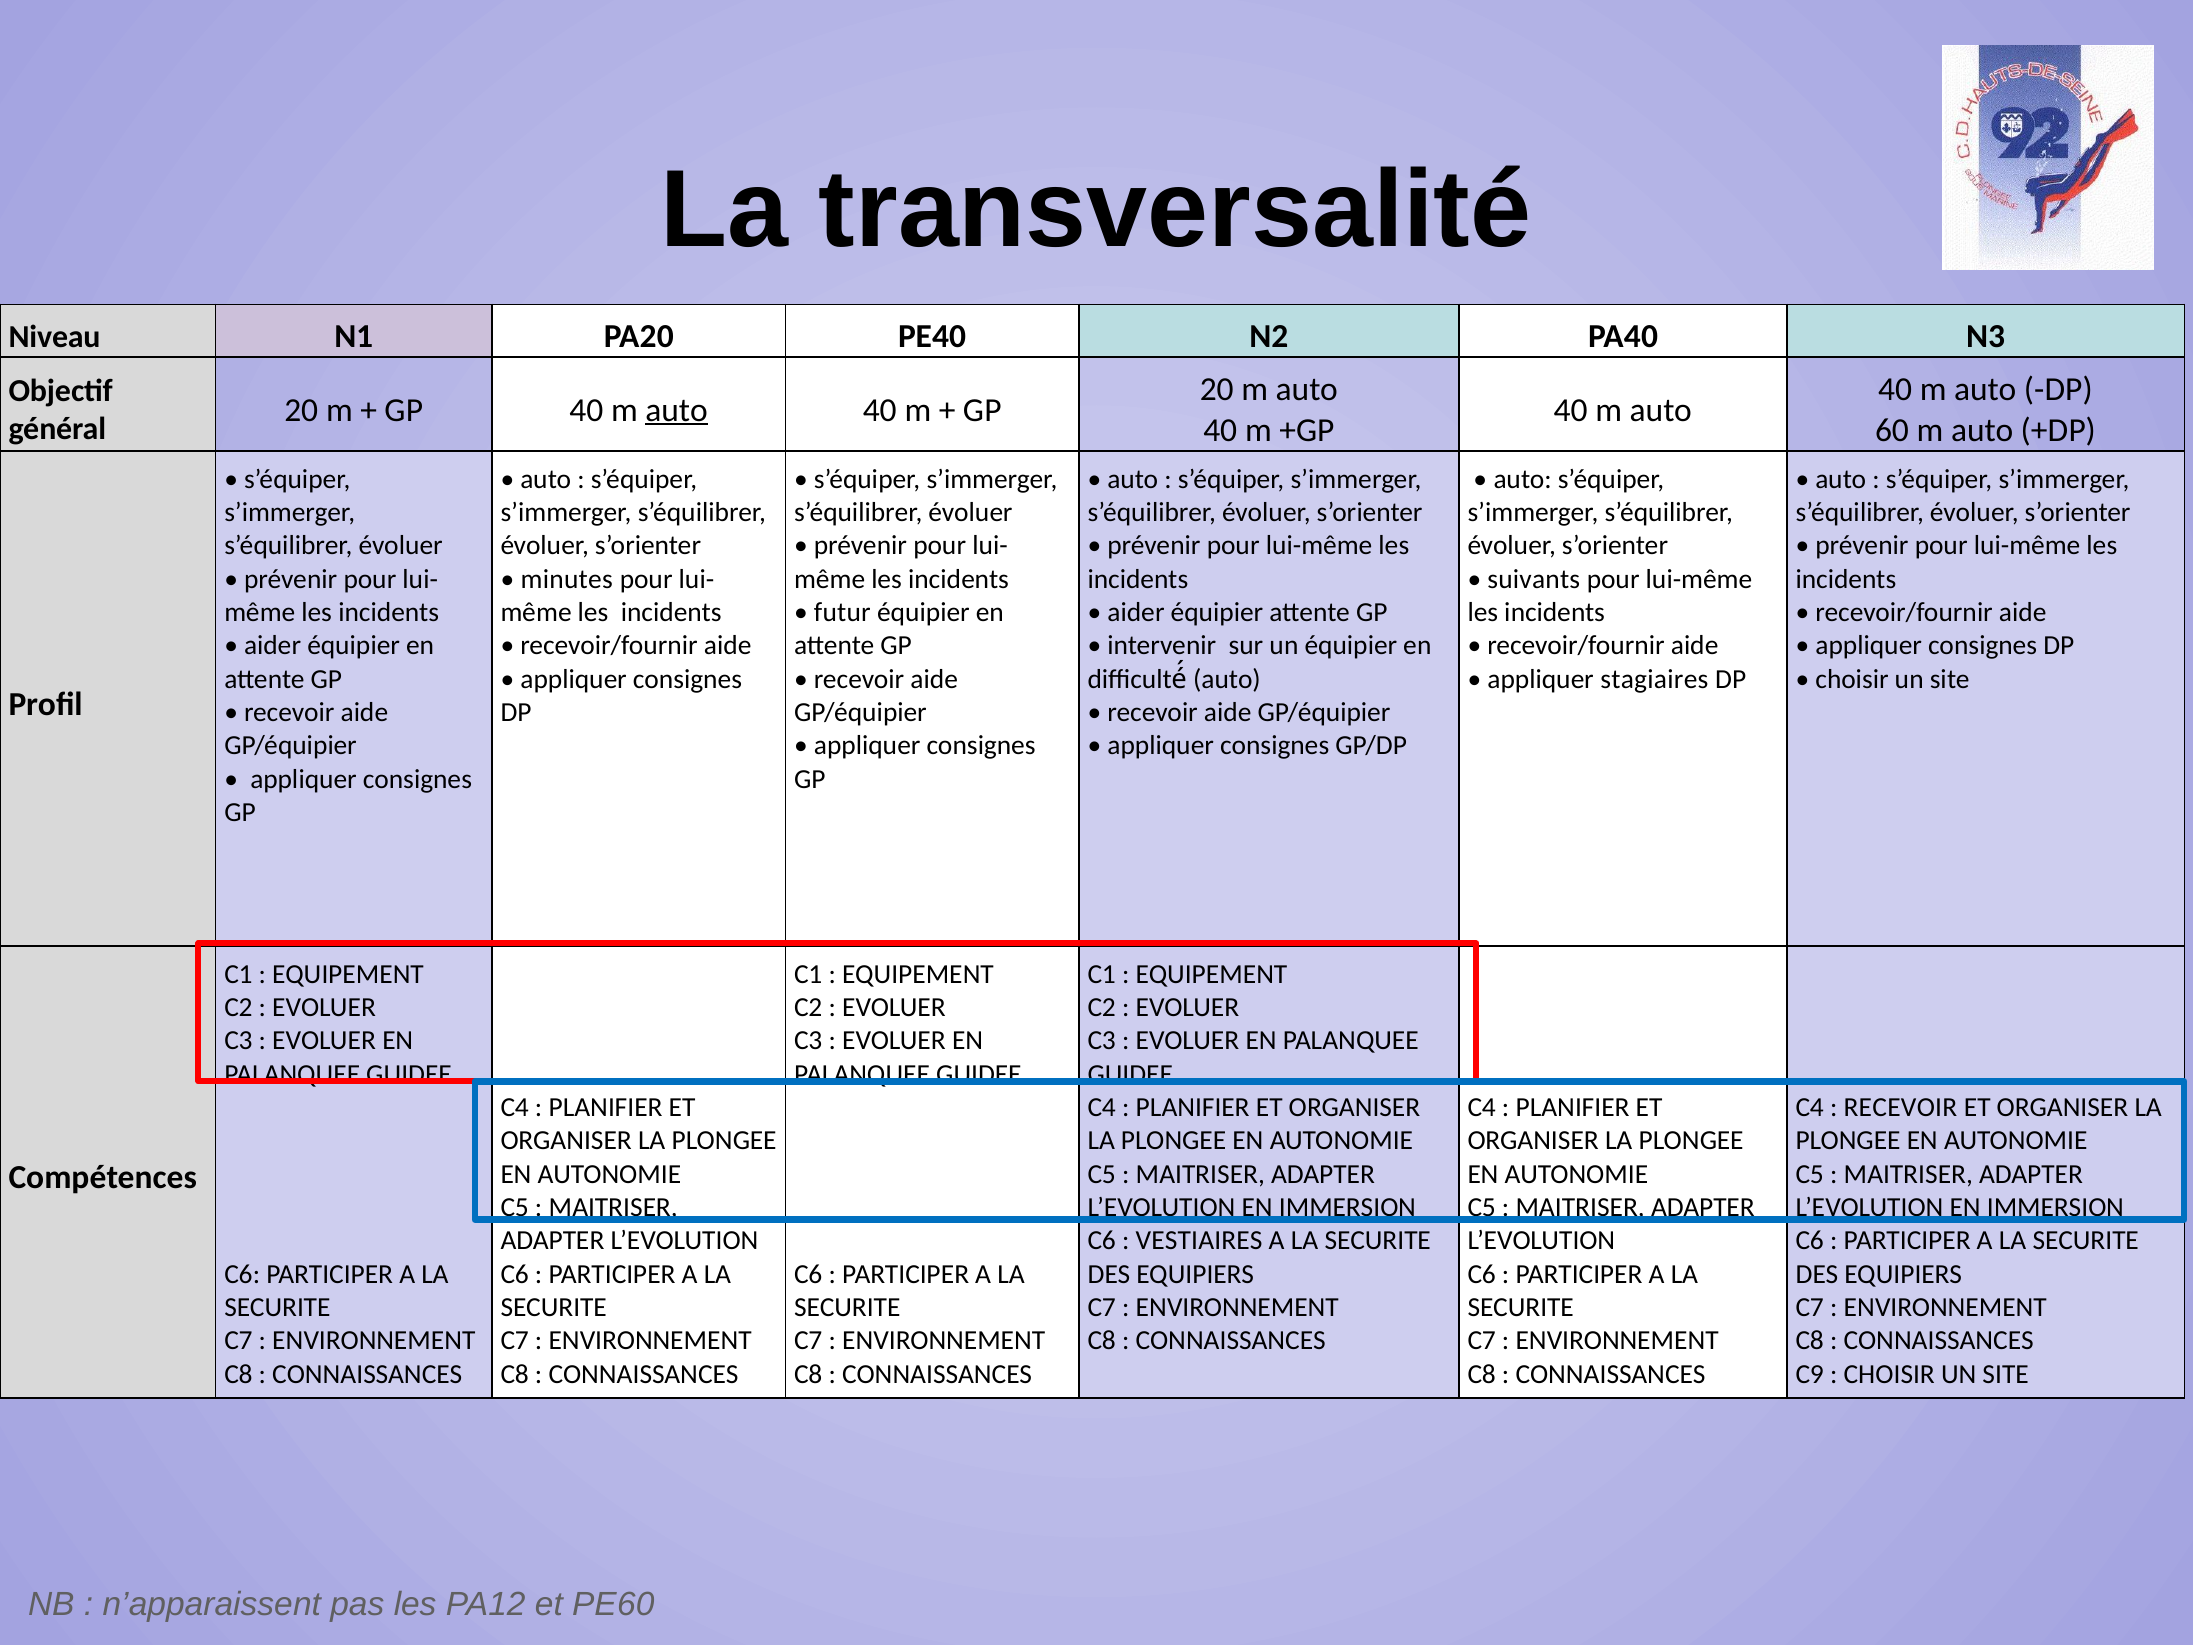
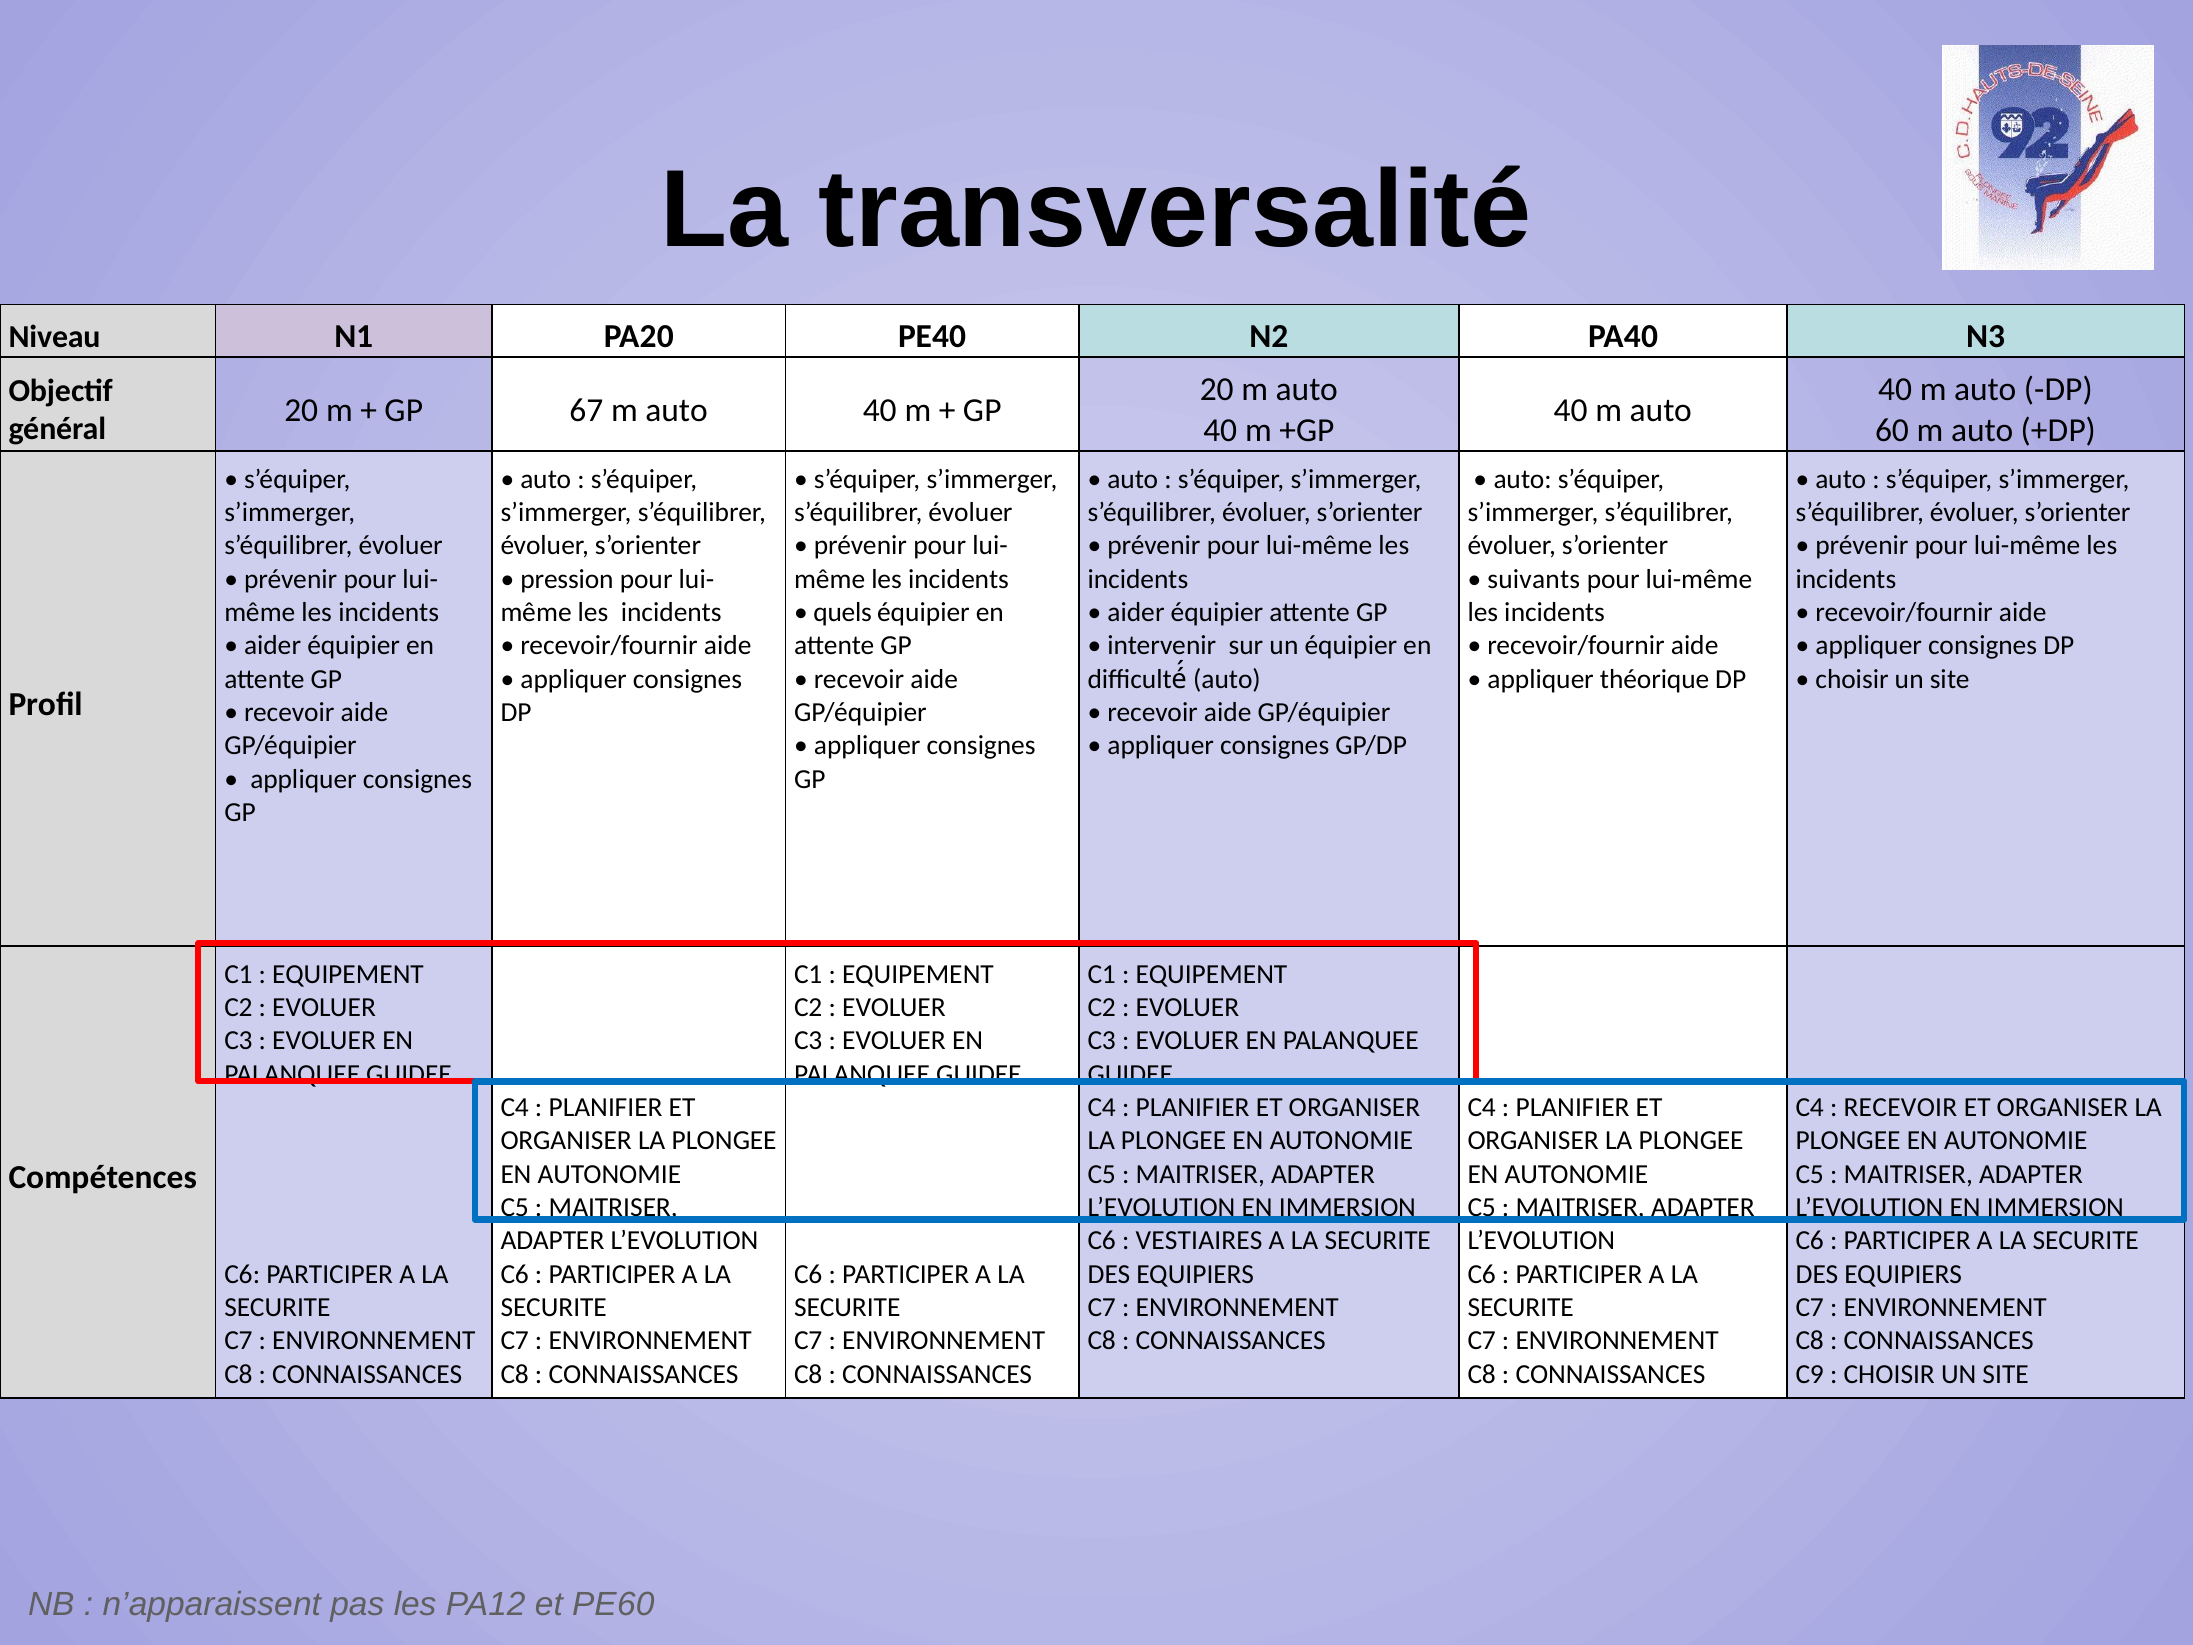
GP 40: 40 -> 67 (586, 410)
auto underline: present -> none (677, 410)
minutes: minutes -> pression (567, 579)
futur: futur -> quels (843, 612)
stagiaires: stagiaires -> théorique (1655, 679)
